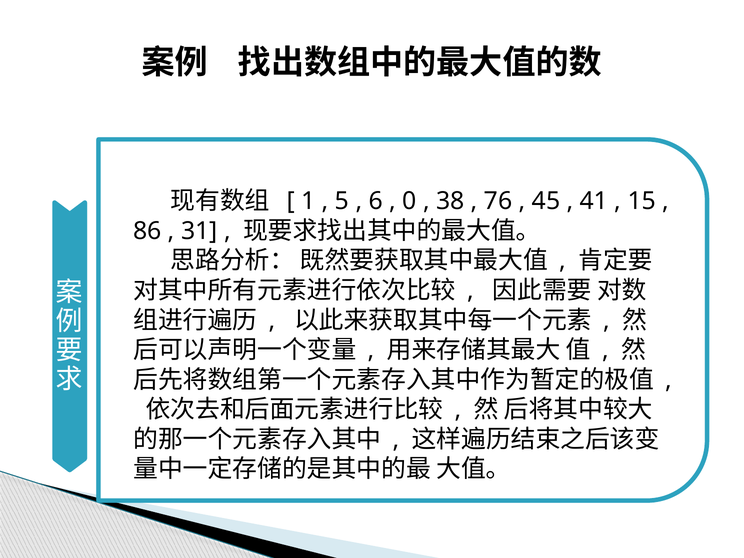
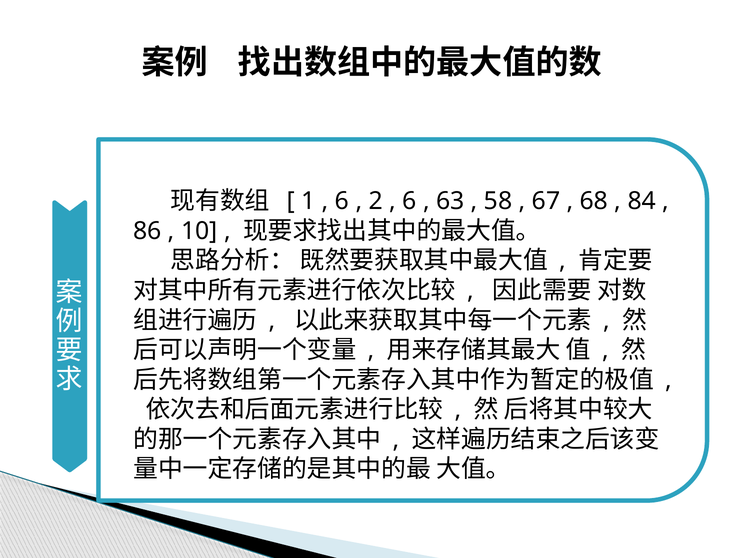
5: 5 -> 6 (342, 201)
6: 6 -> 2 (376, 201)
0: 0 -> 6 (409, 201)
38: 38 -> 63 (450, 201)
76: 76 -> 58 (498, 201)
45: 45 -> 67 (546, 201)
41: 41 -> 68 (594, 201)
15: 15 -> 84 (642, 201)
31: 31 -> 10 (199, 231)
